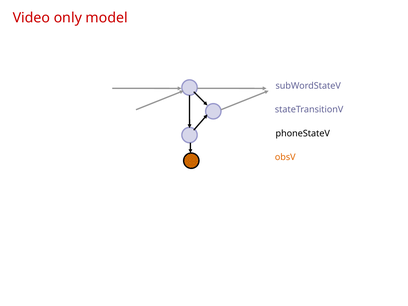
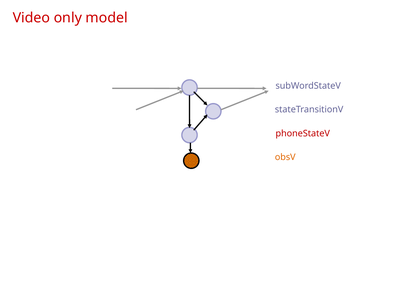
phoneStateV colour: black -> red (303, 133)
